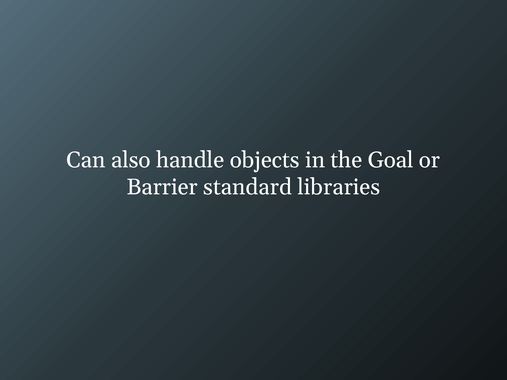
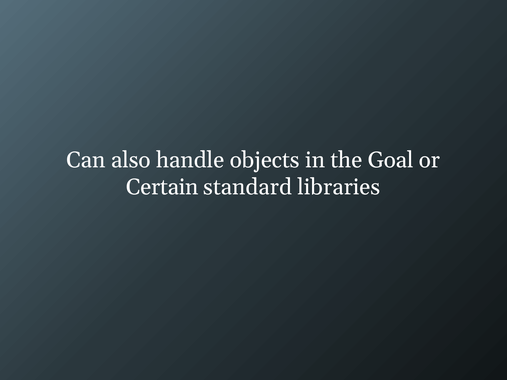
Barrier: Barrier -> Certain (162, 187)
